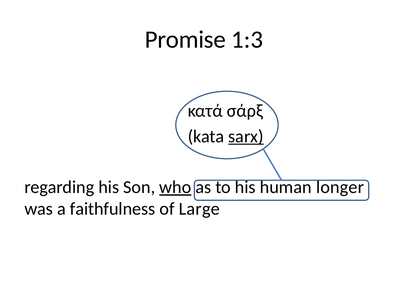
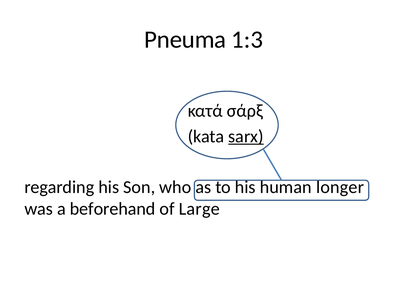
Promise: Promise -> Pneuma (185, 39)
who underline: present -> none (175, 187)
faithfulness: faithfulness -> beforehand (113, 209)
